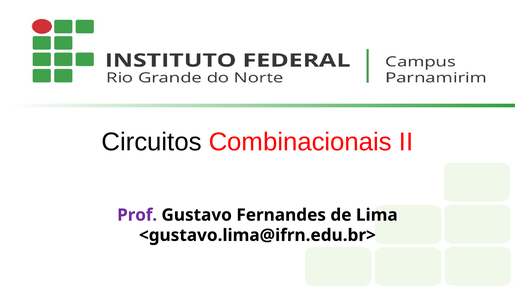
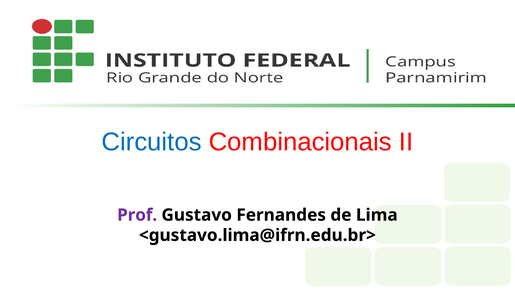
Circuitos colour: black -> blue (152, 142)
